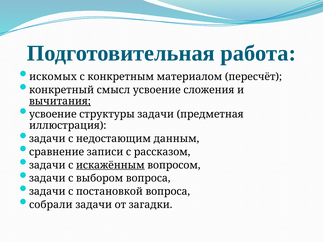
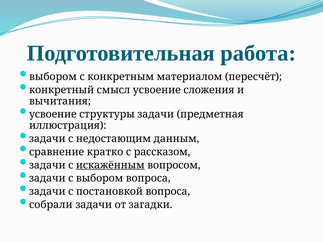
искомых: искомых -> выбором (53, 77)
вычитания underline: present -> none (60, 101)
записи: записи -> кратко (105, 152)
